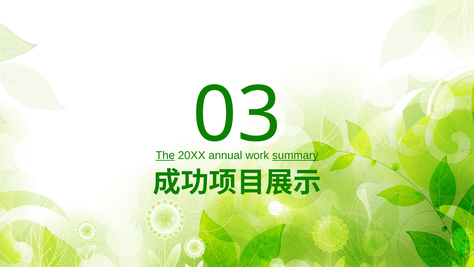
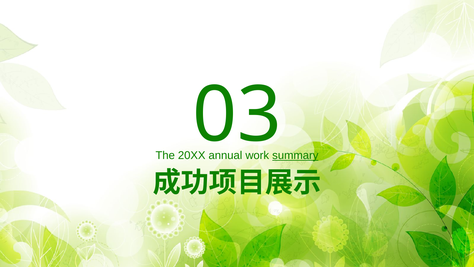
The underline: present -> none (165, 155)
